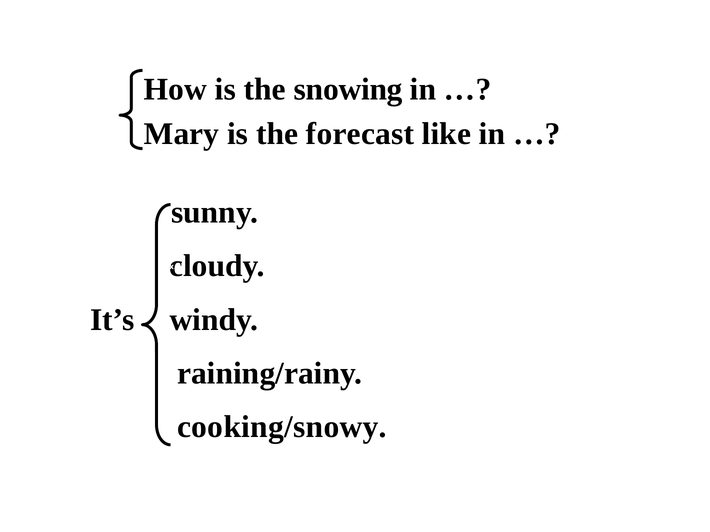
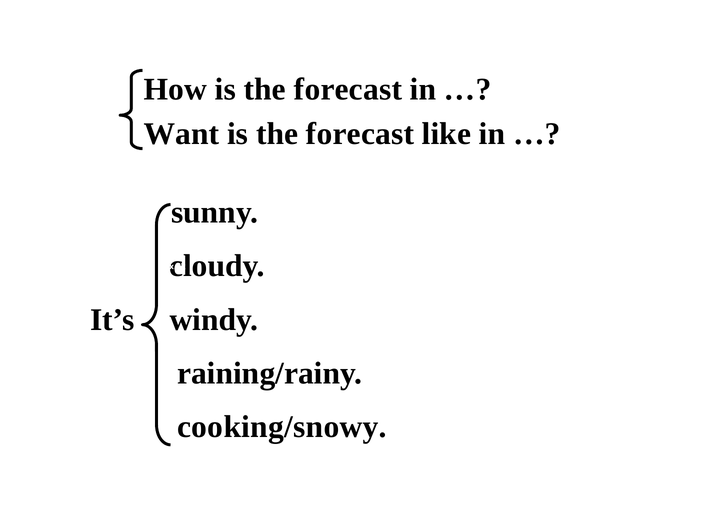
How is the snowing: snowing -> forecast (348, 90)
Mary: Mary -> Want (182, 134)
